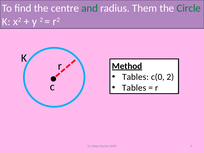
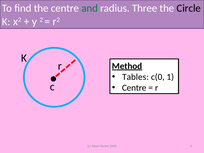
Them: Them -> Three (145, 8)
Circle colour: green -> black (189, 8)
c(0 2: 2 -> 1 (170, 77)
Tables: Tables -> Centre (134, 88)
